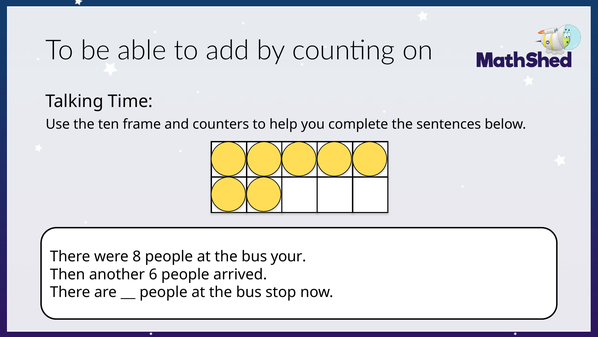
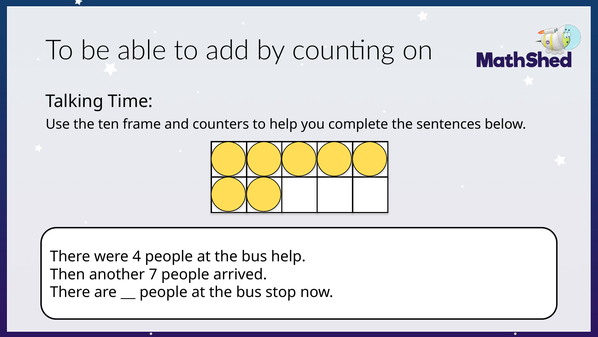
8: 8 -> 4 (137, 256)
bus your: your -> help (288, 256)
6: 6 -> 7 (153, 274)
